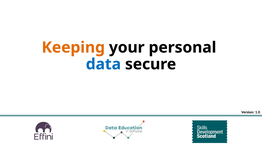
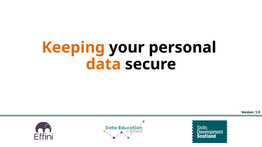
data colour: blue -> orange (103, 64)
